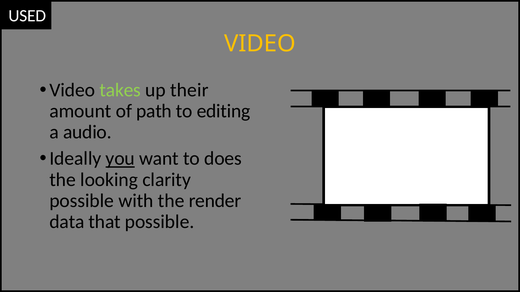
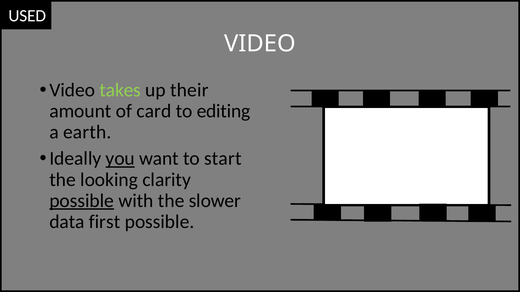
VIDEO colour: yellow -> white (260, 44)
path: path -> card (154, 111)
audio: audio -> earth (87, 132)
does: does -> start (223, 159)
possible underline: none -> present (82, 201)
render: render -> slower (215, 201)
that: that -> first (105, 222)
